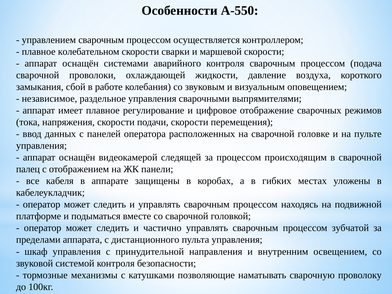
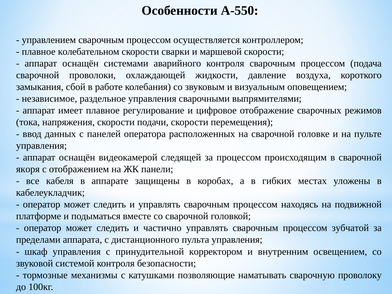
палец: палец -> якоря (28, 169)
направления: направления -> корректором (216, 252)
